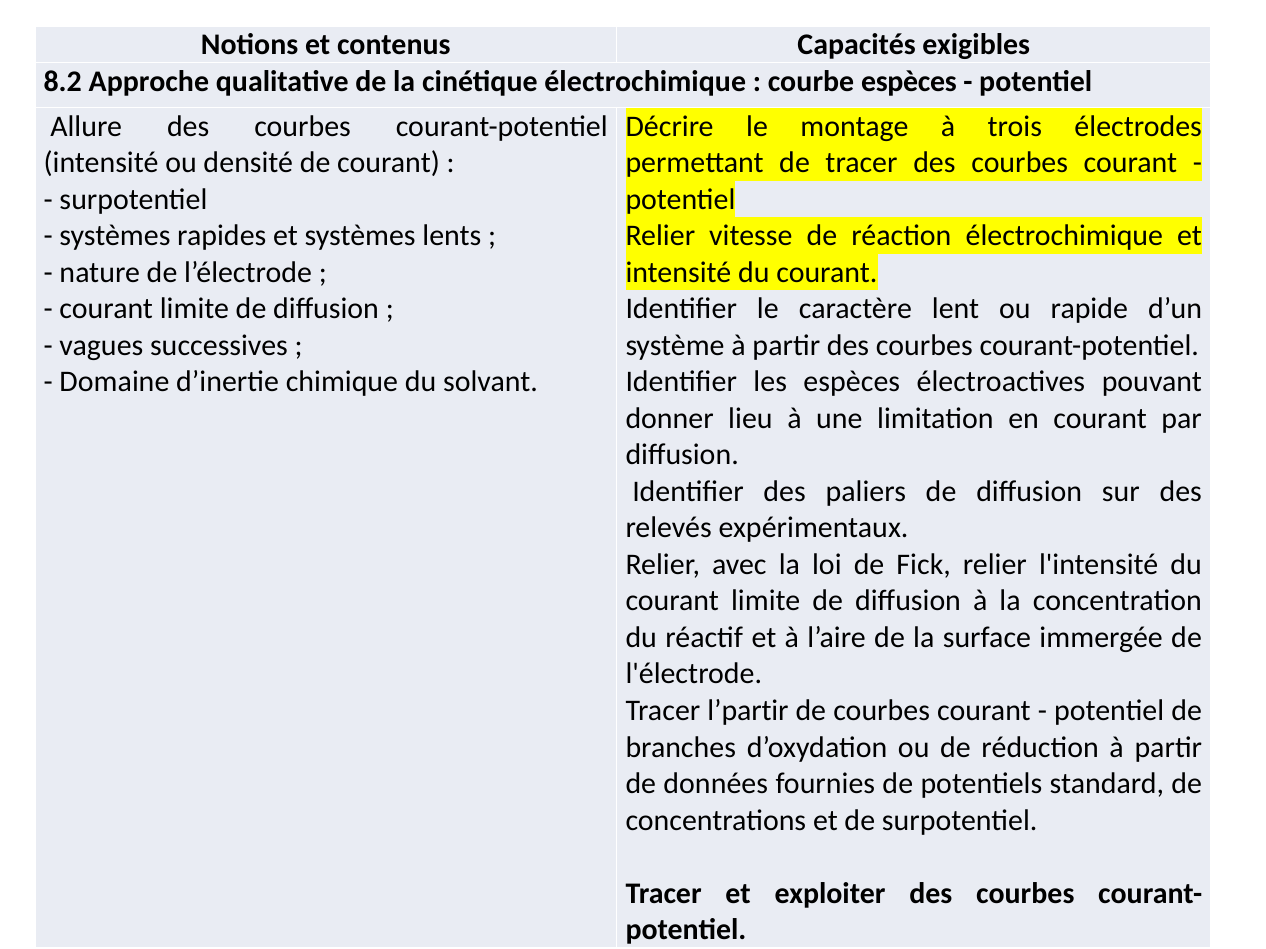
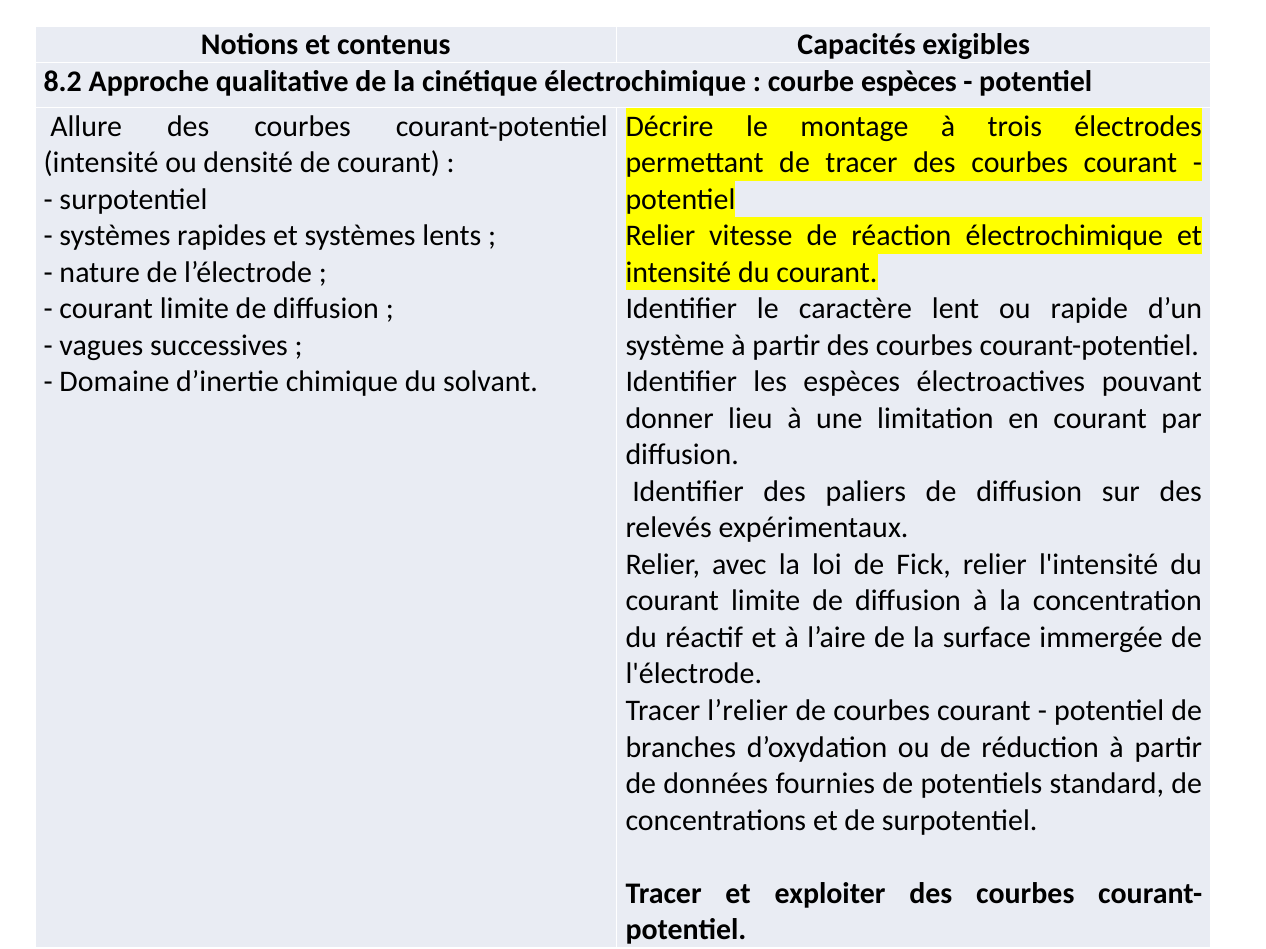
l’partir: l’partir -> l’relier (748, 711)
